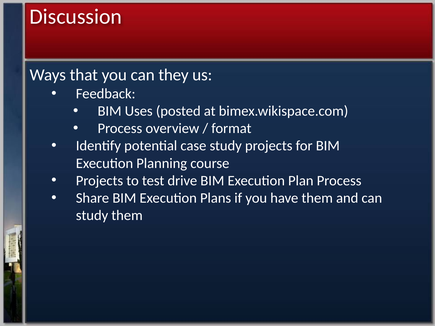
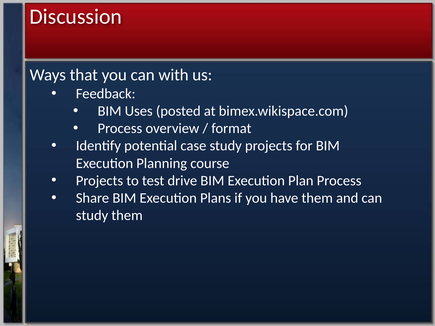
they: they -> with (174, 75)
